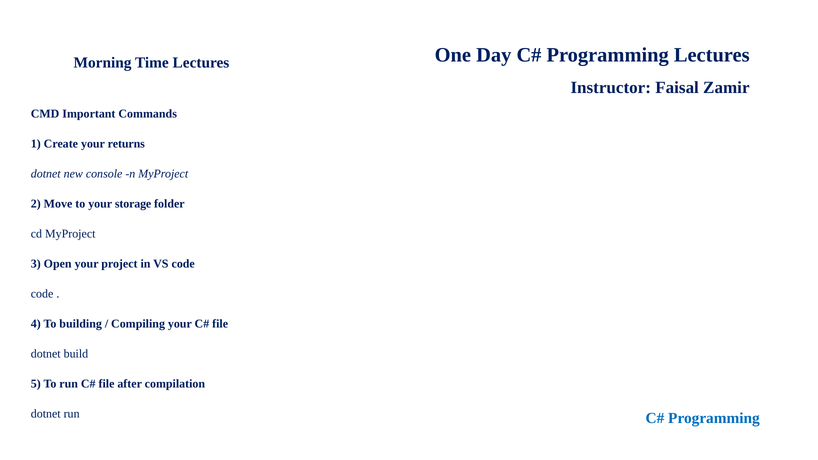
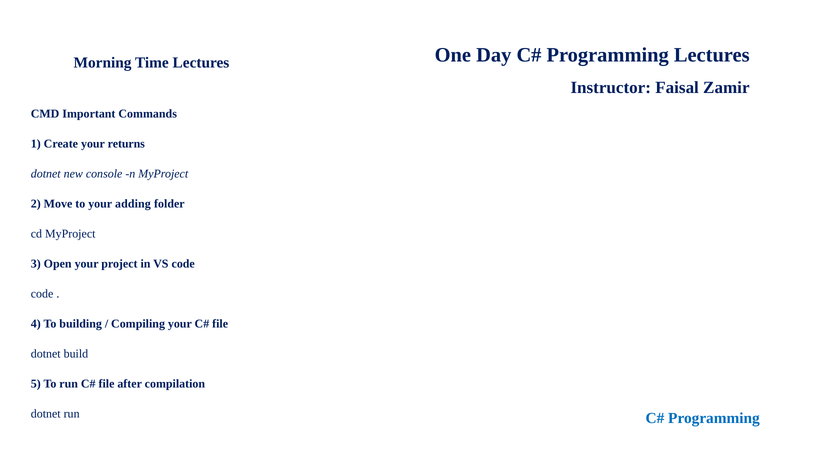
storage: storage -> adding (133, 204)
